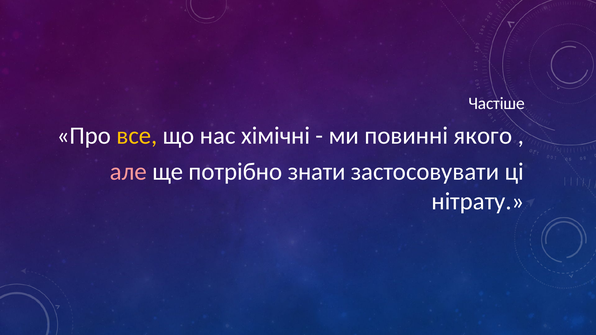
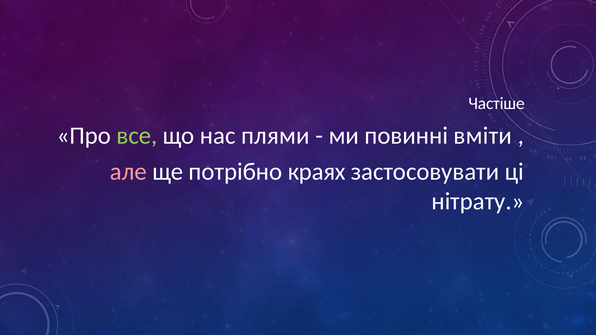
все colour: yellow -> light green (137, 136)
хімічні: хімічні -> плями (275, 136)
якого: якого -> вміти (483, 136)
знати: знати -> краях (317, 172)
